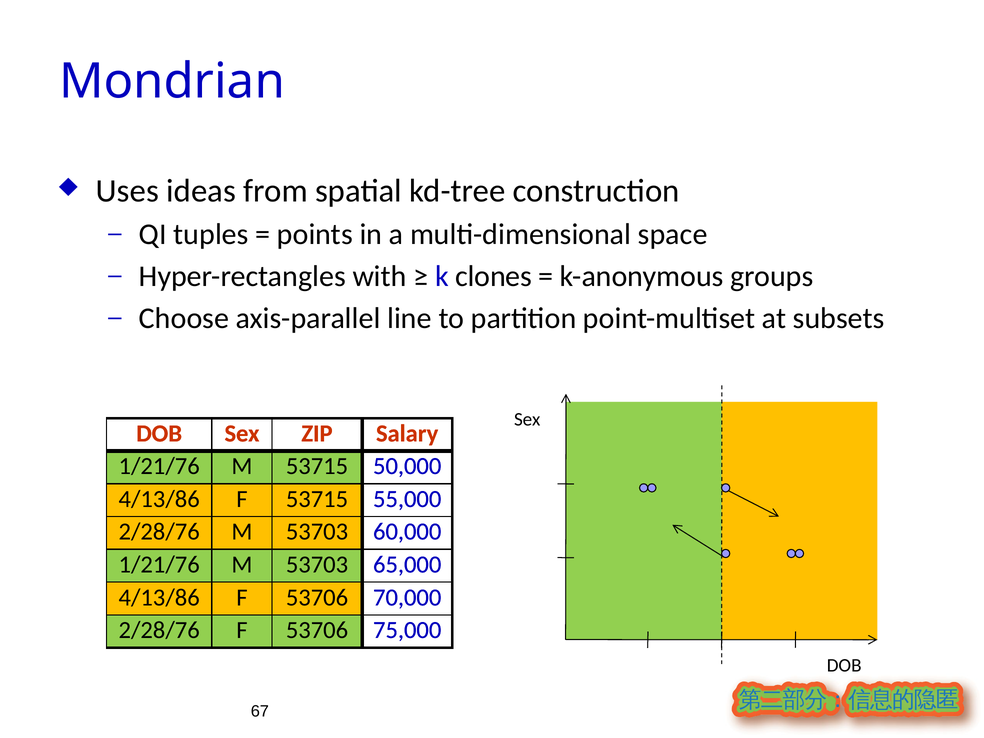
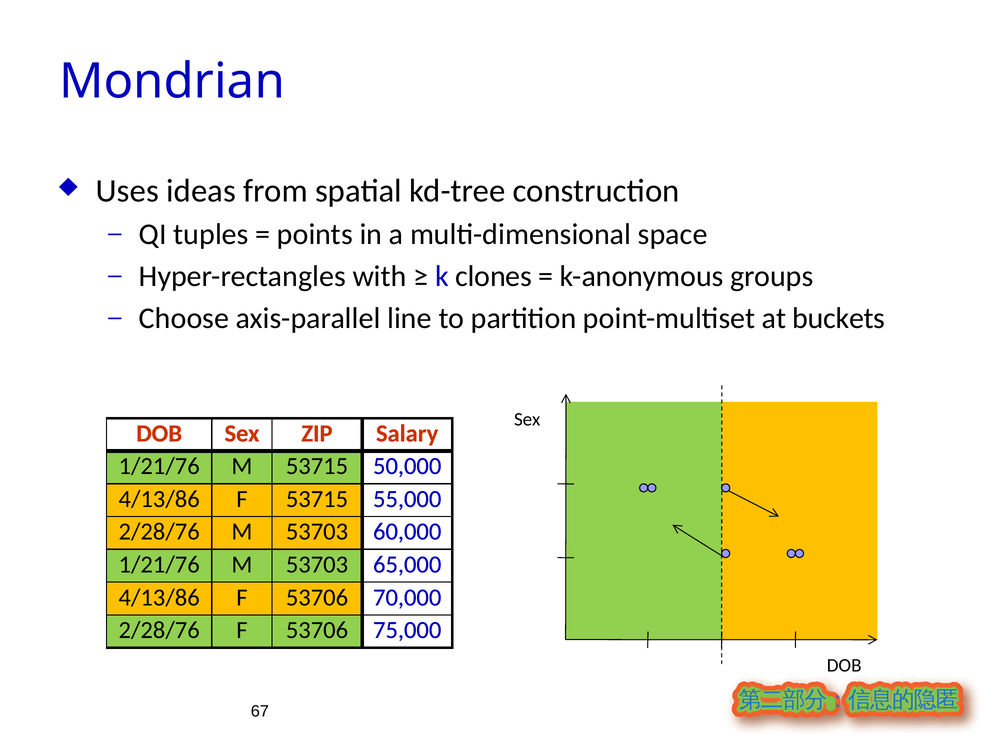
subsets: subsets -> buckets (839, 319)
